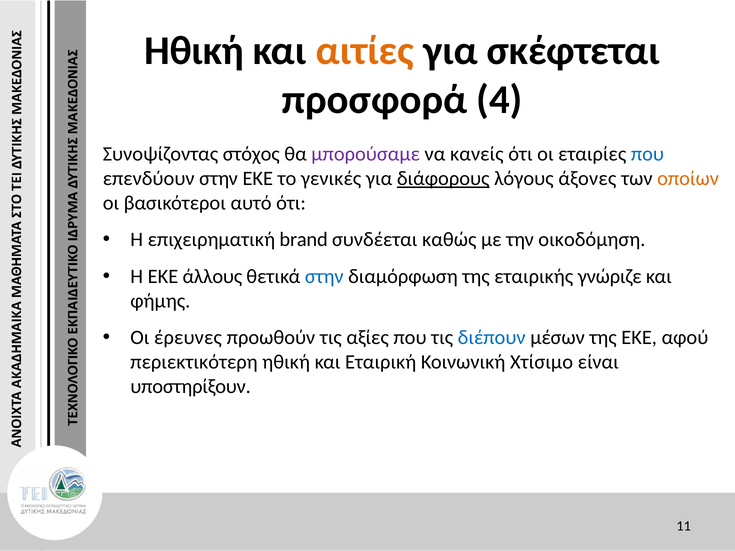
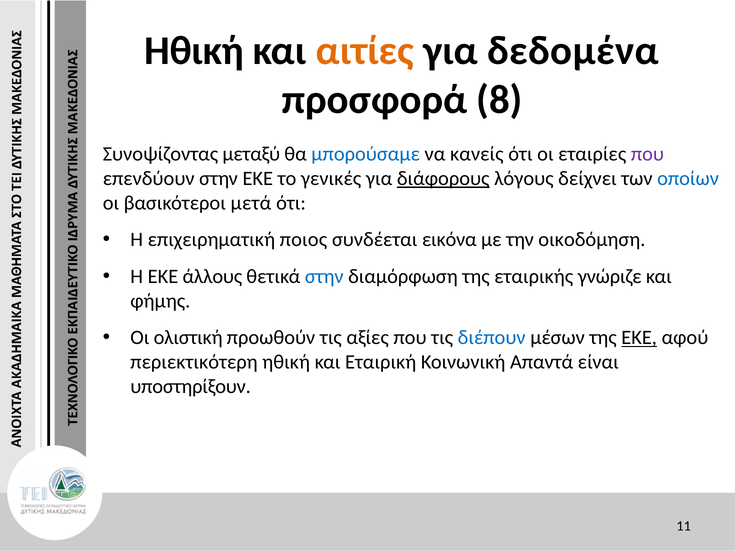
σκέφτεται: σκέφτεται -> δεδομένα (573, 51)
4: 4 -> 8 (499, 100)
στόχος: στόχος -> μεταξύ (251, 154)
μπορούσαμε colour: purple -> blue (366, 154)
που colour: blue -> purple (647, 154)
άξονες: άξονες -> δείχνει (587, 179)
οποίων colour: orange -> blue (688, 179)
αυτό: αυτό -> μετά (251, 203)
brand: brand -> ποιος (303, 240)
καθώς: καθώς -> εικόνα (449, 240)
έρευνες: έρευνες -> ολιστική (188, 338)
ΕΚΕ underline: none -> present (639, 338)
Χτίσιμο: Χτίσιμο -> Απαντά (542, 362)
